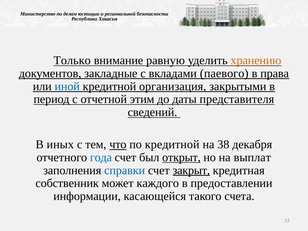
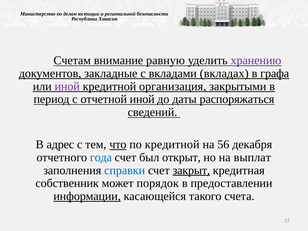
Только: Только -> Счетам (72, 60)
хранению colour: orange -> purple (256, 60)
паевого: паевого -> вкладах (224, 73)
права: права -> графа (275, 73)
иной colour: blue -> purple (67, 86)
отчетной этим: этим -> иной (142, 99)
представителя: представителя -> распоряжаться (237, 99)
иных: иных -> адрес (60, 144)
38: 38 -> 56 (223, 144)
открыт underline: present -> none (181, 157)
каждого: каждого -> порядок (158, 183)
информации underline: none -> present (87, 196)
